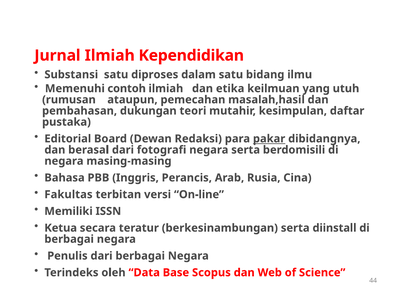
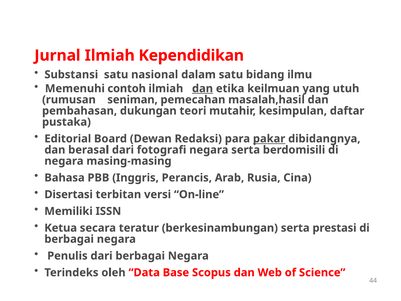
diproses: diproses -> nasional (155, 75)
dan underline: none -> present (202, 88)
ataupun: ataupun -> seniman (132, 100)
Fakultas: Fakultas -> Disertasi (69, 194)
diinstall: diinstall -> prestasi (335, 228)
